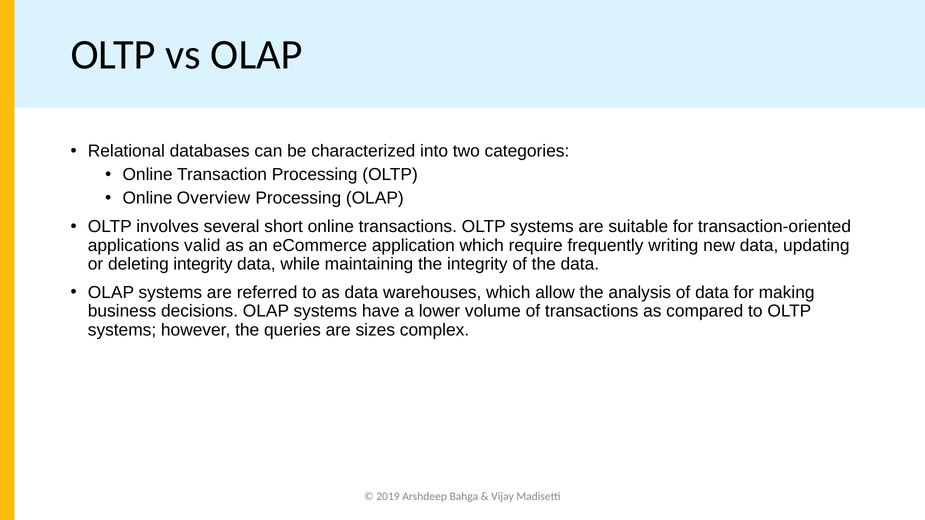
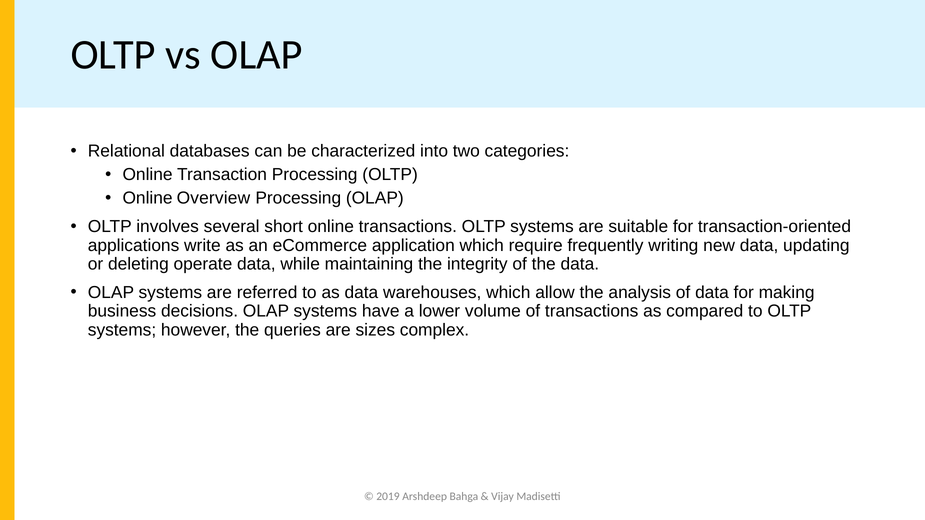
valid: valid -> write (202, 245)
deleting integrity: integrity -> operate (203, 264)
